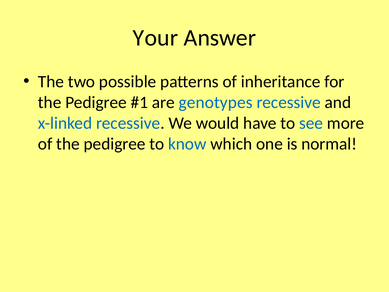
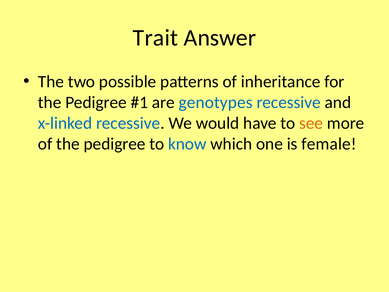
Your: Your -> Trait (155, 38)
see colour: blue -> orange (311, 123)
normal: normal -> female (329, 144)
